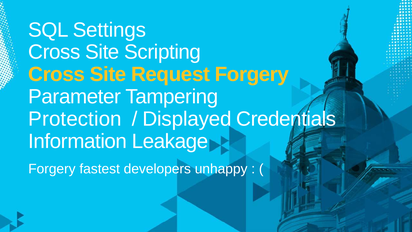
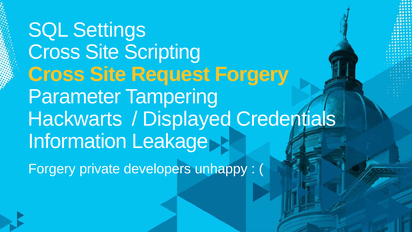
Protection: Protection -> Hackwarts (75, 119)
fastest: fastest -> private (100, 169)
